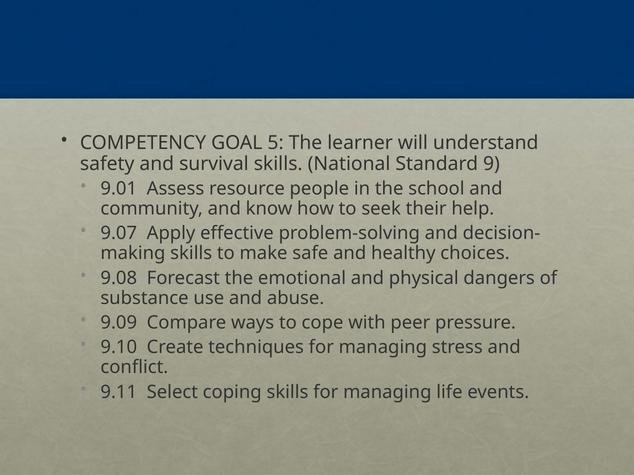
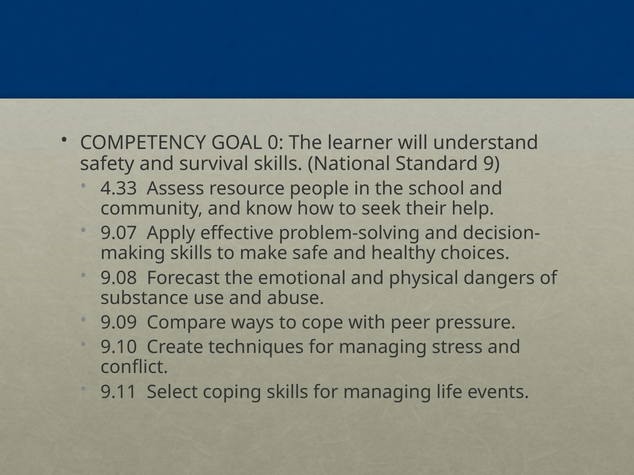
5: 5 -> 0 (276, 143)
9.01: 9.01 -> 4.33 (119, 189)
